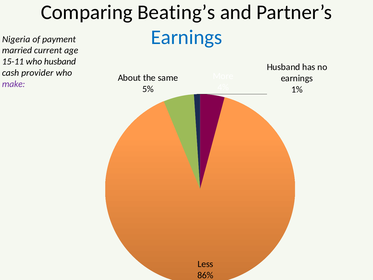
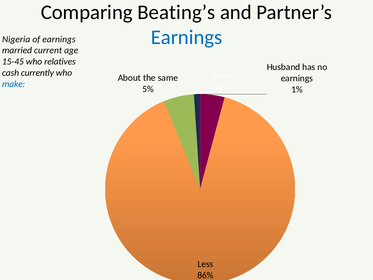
of payment: payment -> earnings (59, 39)
15-11: 15-11 -> 15-45 (13, 62)
who husband: husband -> relatives (60, 62)
provider: provider -> currently (37, 73)
make colour: purple -> blue (14, 84)
